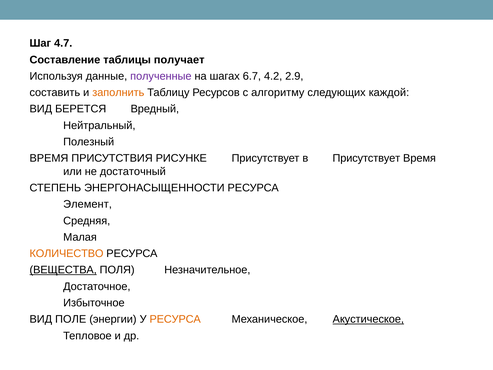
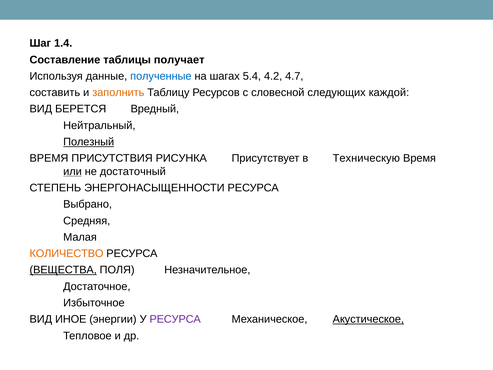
4.7: 4.7 -> 1.4 (63, 43)
полученные colour: purple -> blue (161, 76)
6.7: 6.7 -> 5.4 (252, 76)
2.9: 2.9 -> 4.7 (294, 76)
алгоритму: алгоритму -> словесной (278, 93)
Полезный underline: none -> present (89, 142)
РИСУНКЕ: РИСУНКЕ -> РИСУНКА (181, 158)
в Присутствует: Присутствует -> Техническую (366, 158)
или underline: none -> present (73, 171)
Элемент: Элемент -> Выбрано (88, 204)
ПОЛЕ: ПОЛЕ -> ИНОЕ (71, 319)
РЕСУРСА colour: orange -> purple (175, 319)
